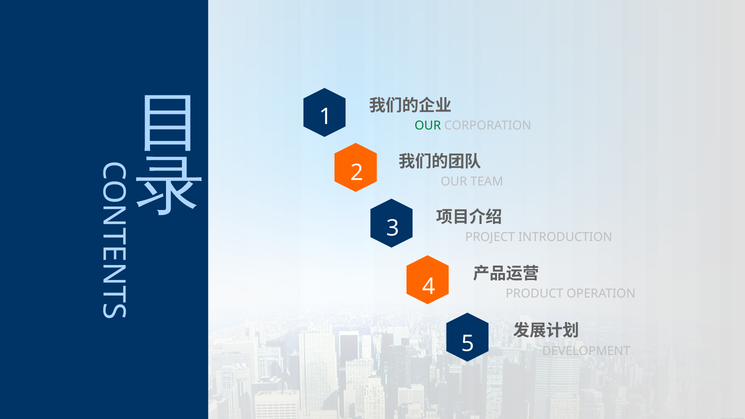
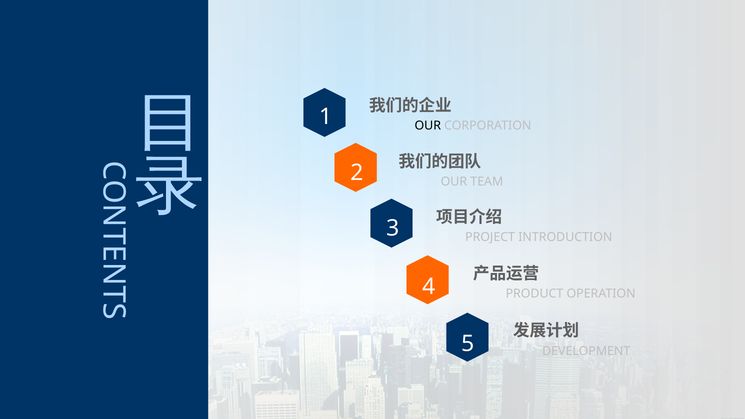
OUR colour: green -> black (428, 126)
